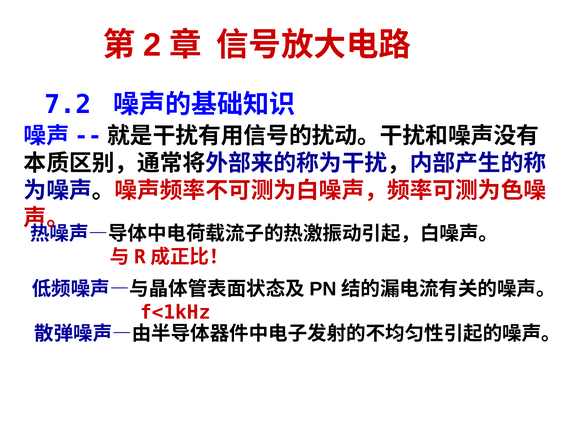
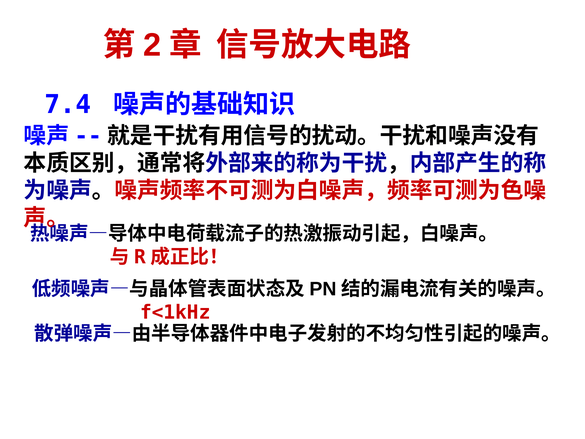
7.2: 7.2 -> 7.4 (68, 104)
